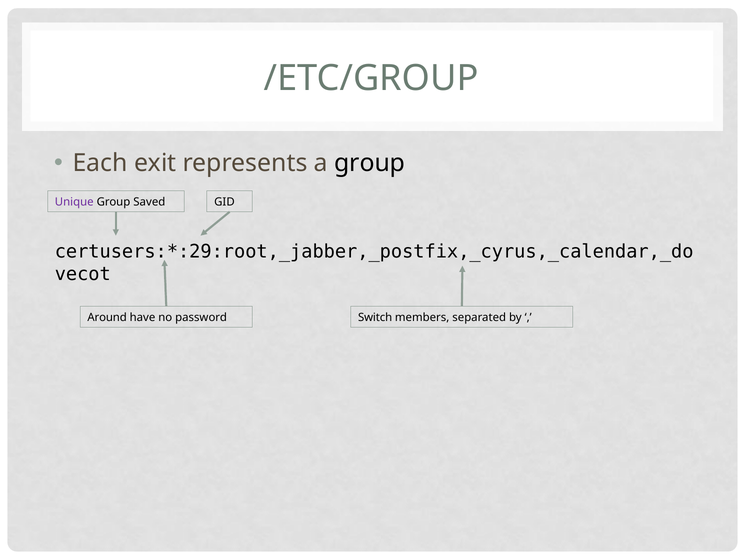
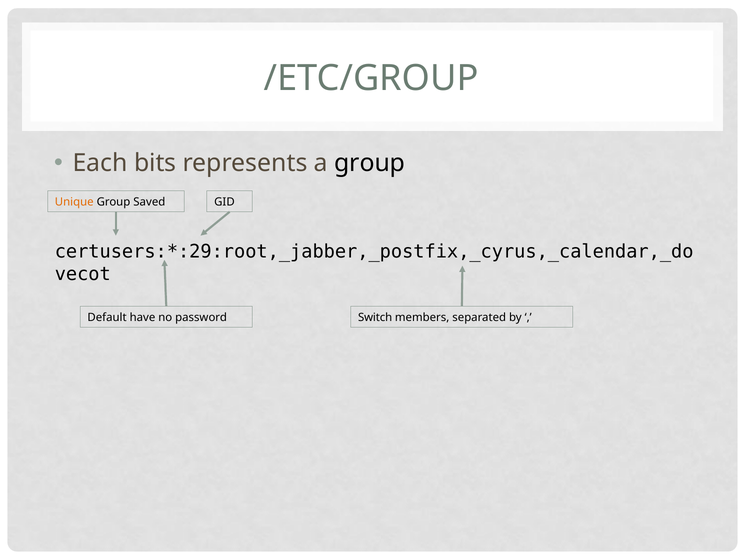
exit: exit -> bits (155, 163)
Unique colour: purple -> orange (74, 202)
Around: Around -> Default (107, 317)
